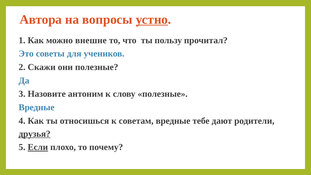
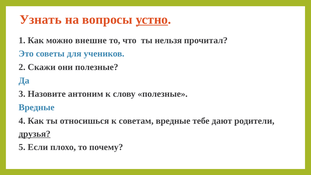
Автора: Автора -> Узнать (41, 20)
пользу: пользу -> нельзя (168, 40)
Если underline: present -> none (38, 147)
